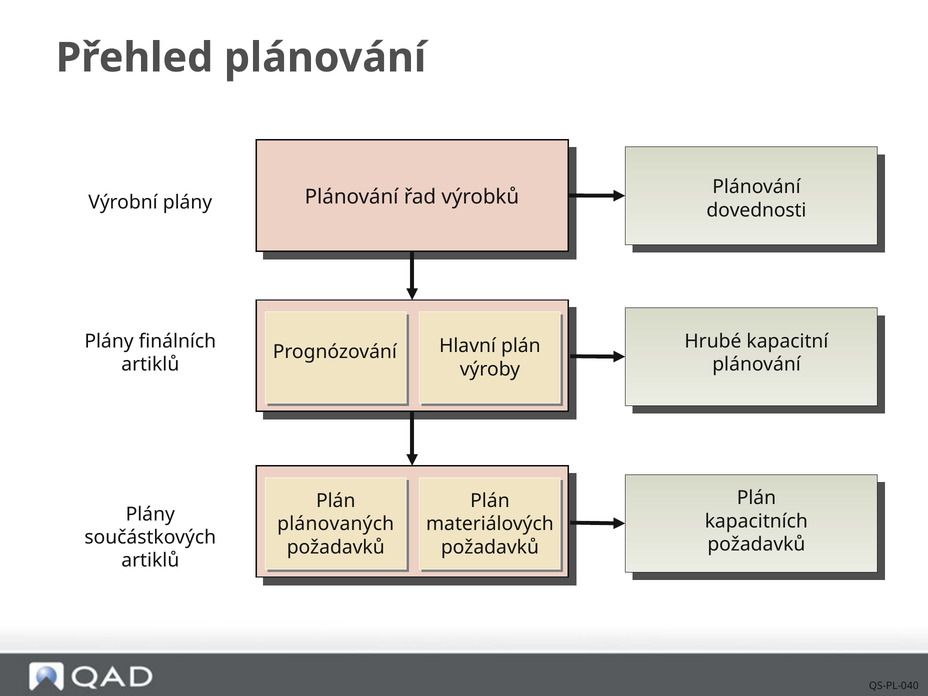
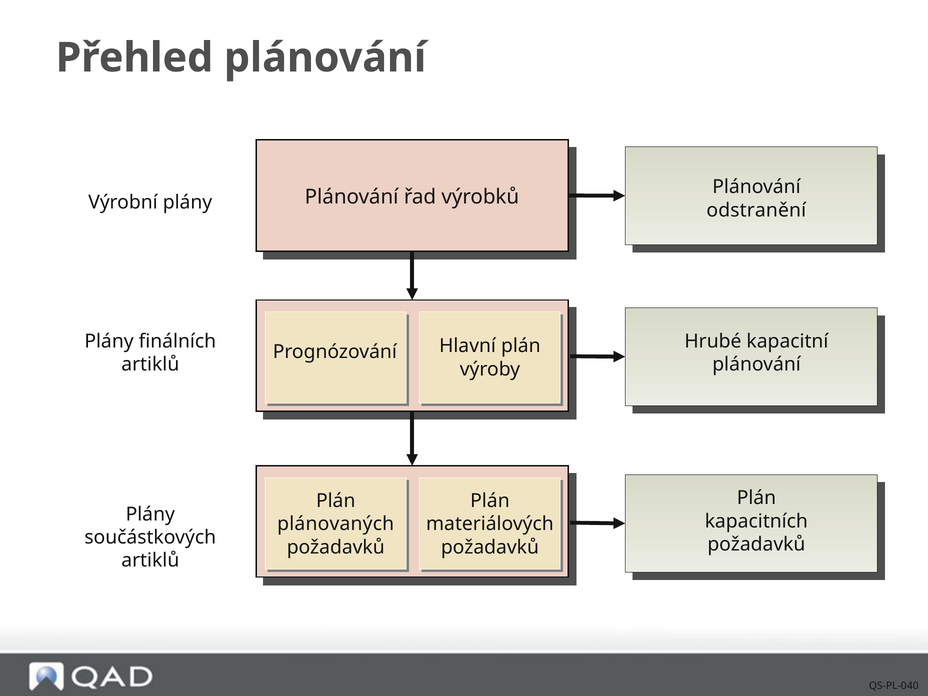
dovednosti: dovednosti -> odstranění (756, 210)
